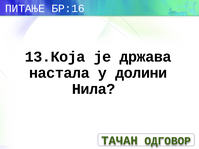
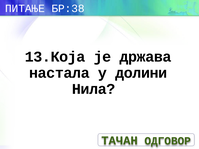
БР:16: БР:16 -> БР:38 (68, 8)
